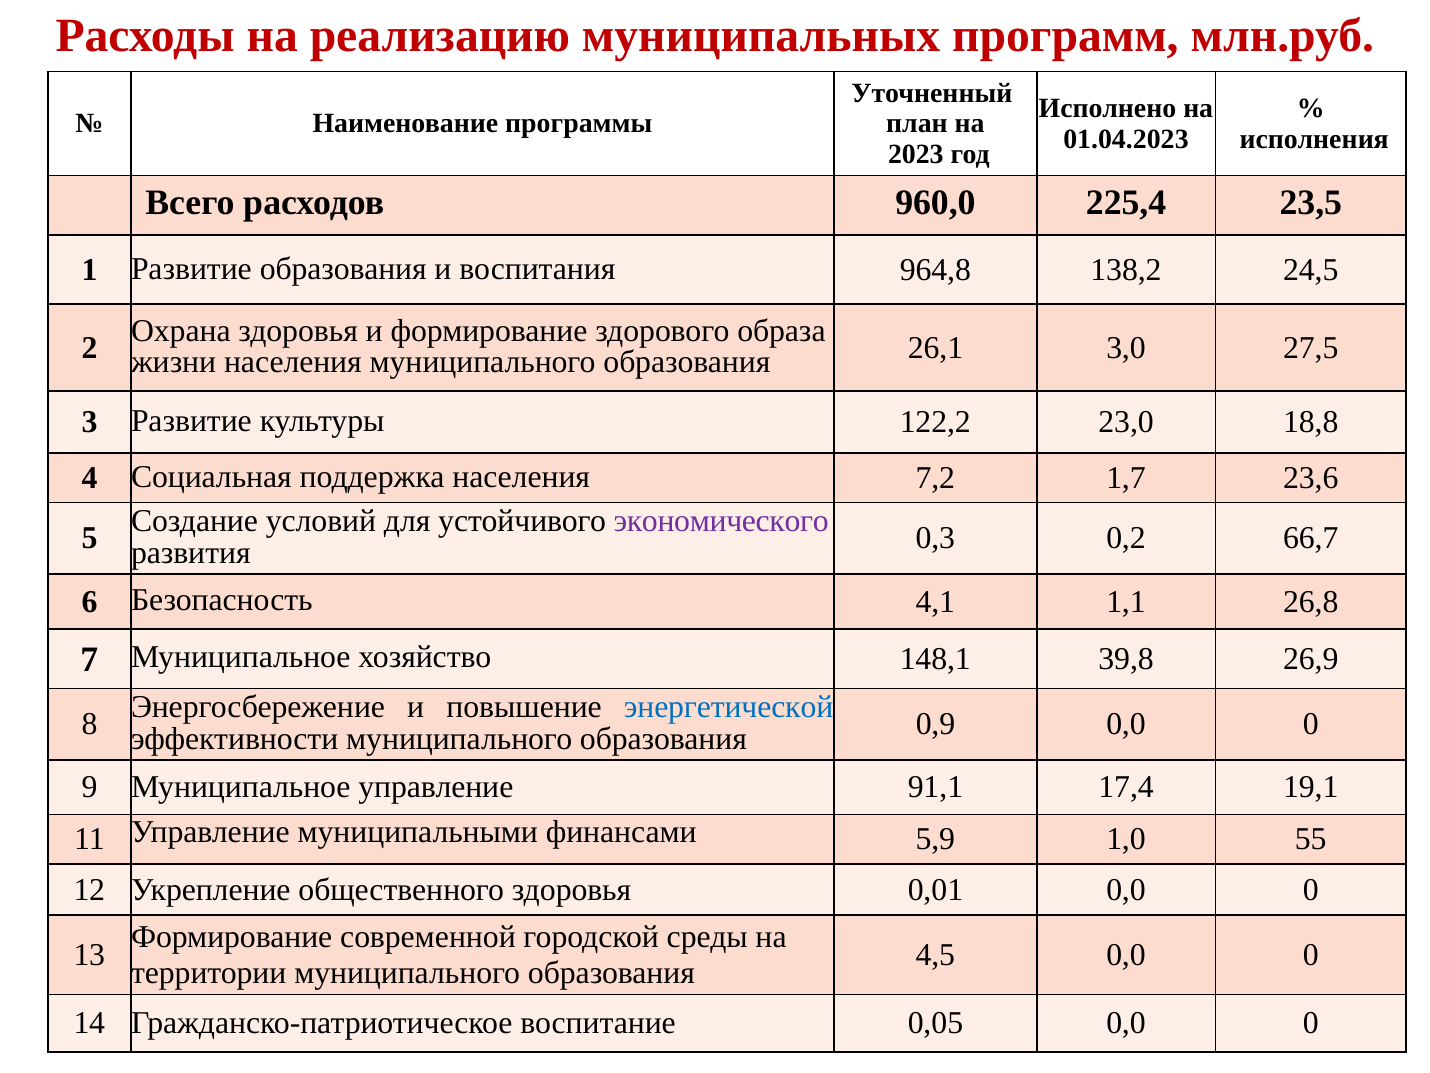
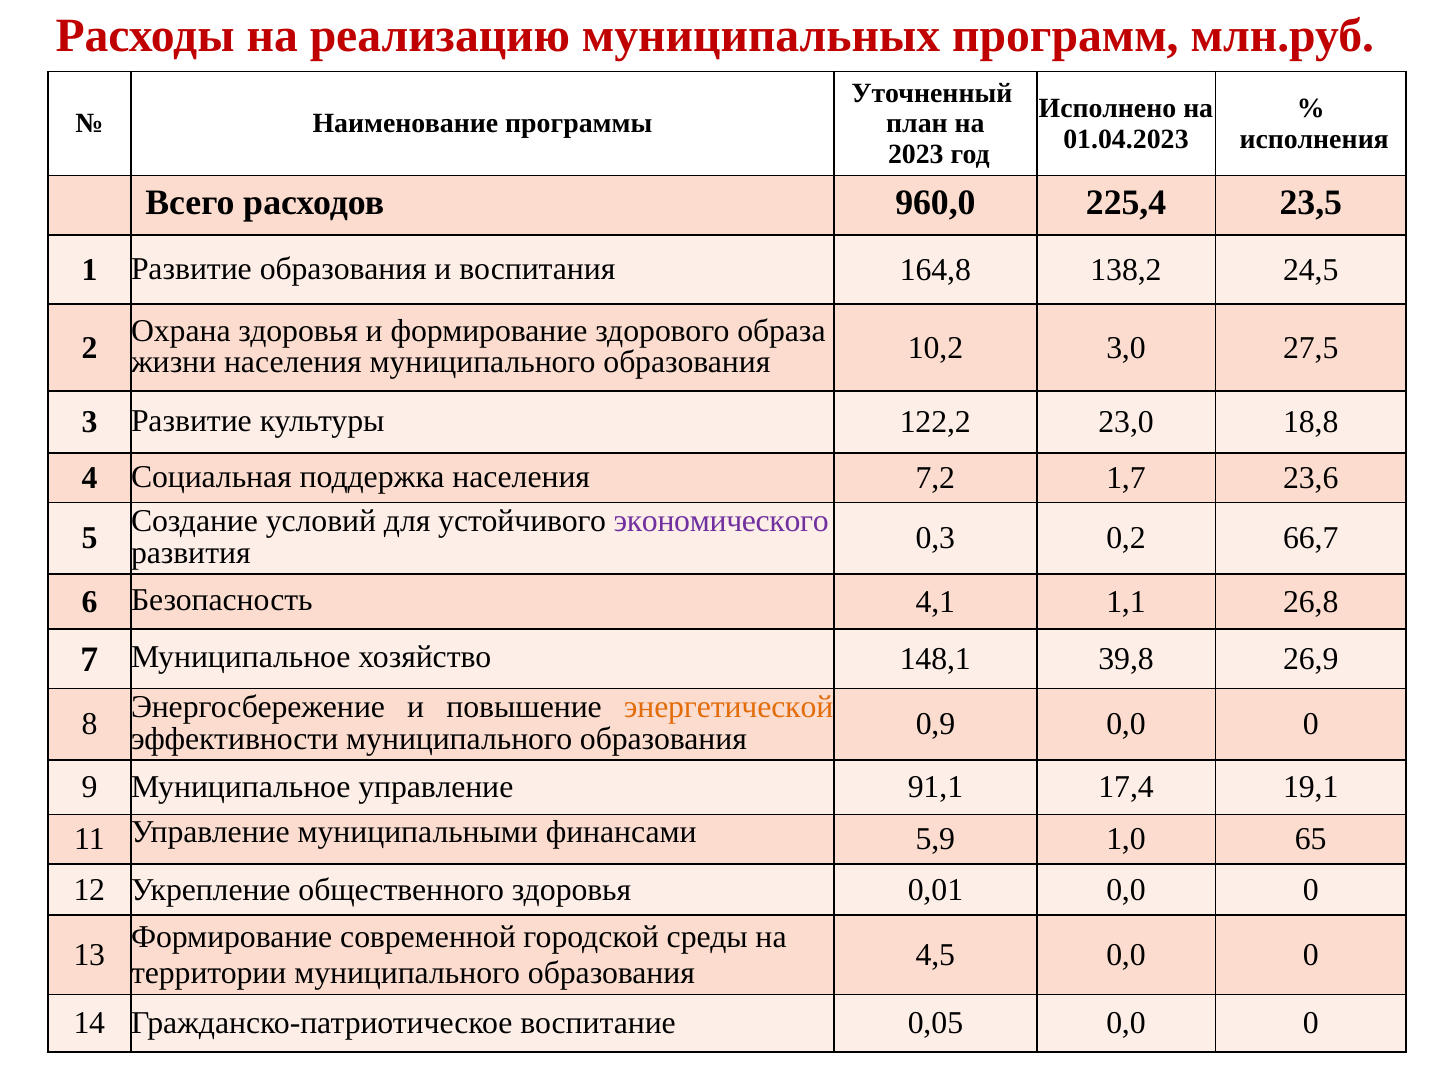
964,8: 964,8 -> 164,8 (935, 270)
26,1: 26,1 -> 10,2 (935, 348)
энергетической colour: blue -> orange (729, 707)
55: 55 -> 65 (1311, 839)
